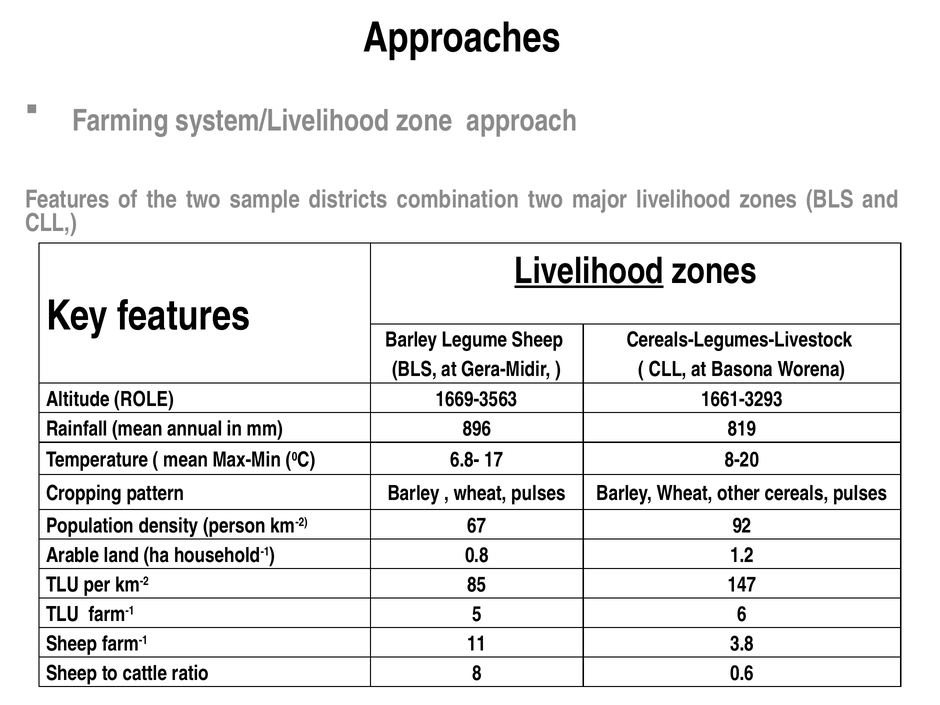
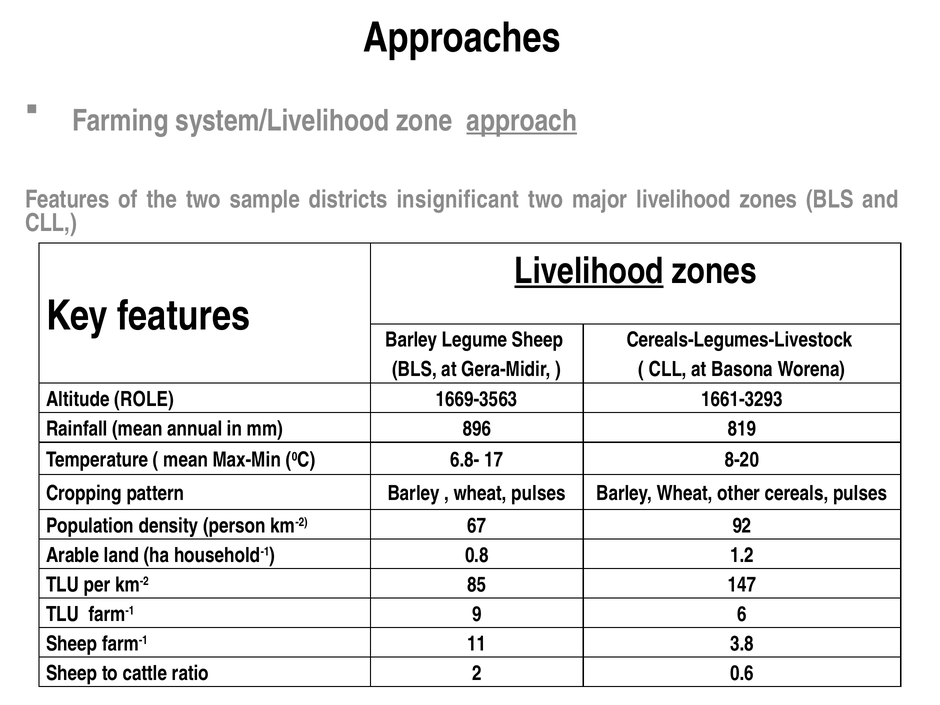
approach underline: none -> present (522, 121)
combination: combination -> insignificant (458, 200)
5: 5 -> 9 (477, 614)
8: 8 -> 2 (477, 673)
